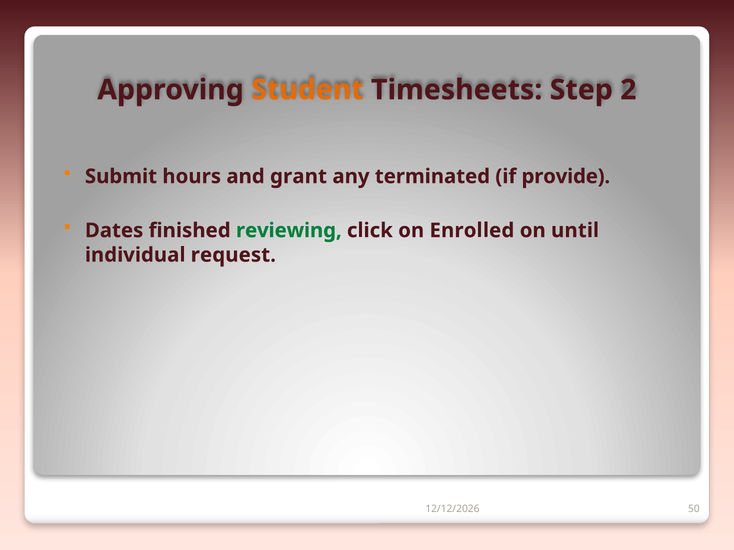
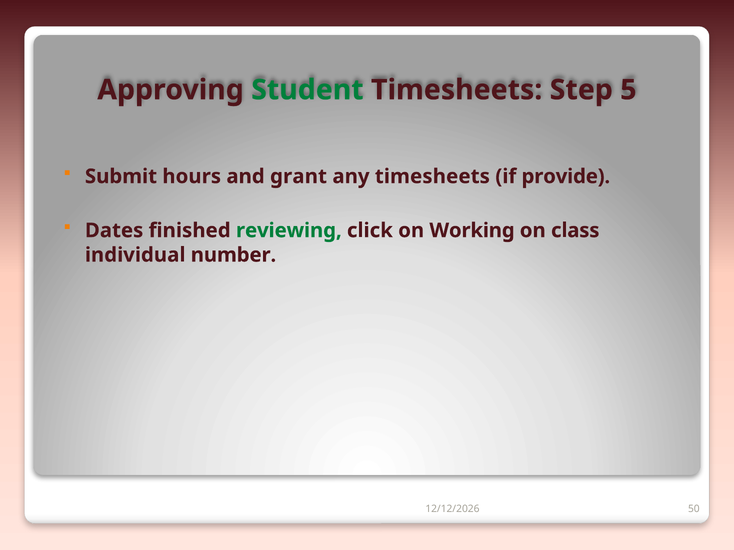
Student colour: orange -> green (307, 90)
2: 2 -> 5 (628, 90)
any terminated: terminated -> timesheets (432, 177)
Enrolled: Enrolled -> Working (472, 231)
until: until -> class (575, 231)
request: request -> number (233, 255)
